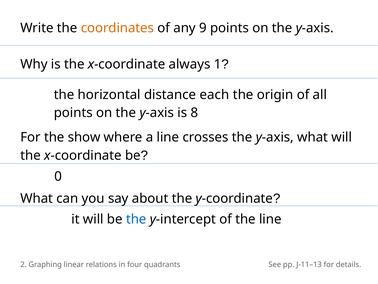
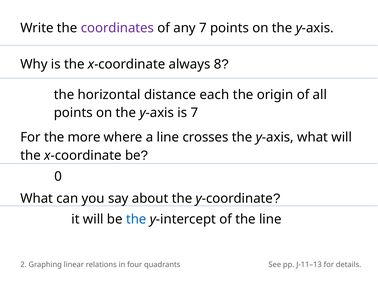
coordinates colour: orange -> purple (117, 28)
any 9: 9 -> 7 (203, 28)
1: 1 -> 8 (218, 64)
is 8: 8 -> 7 (194, 113)
show: show -> more (84, 137)
